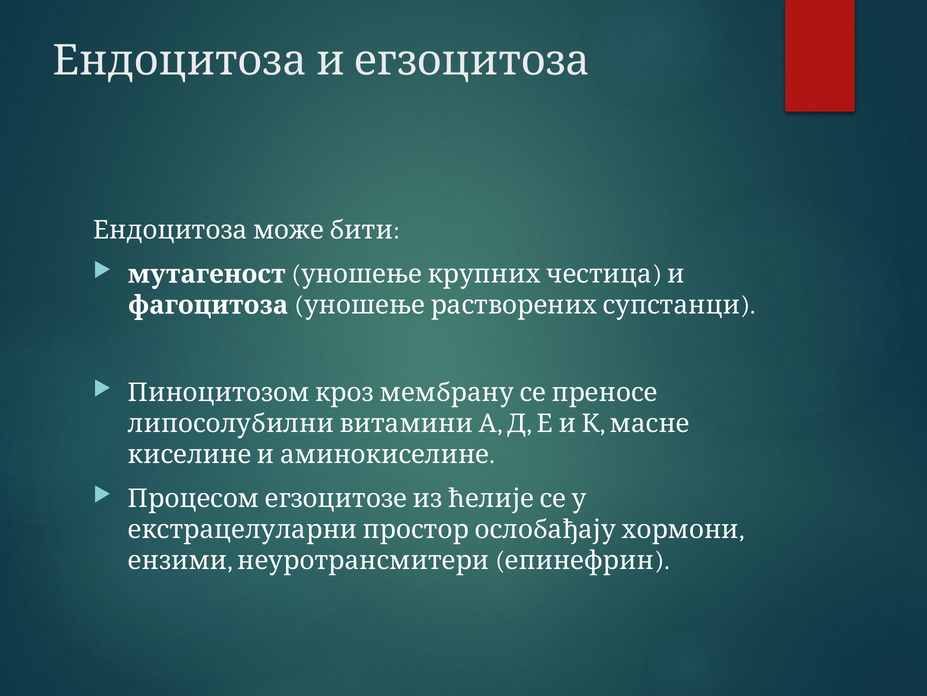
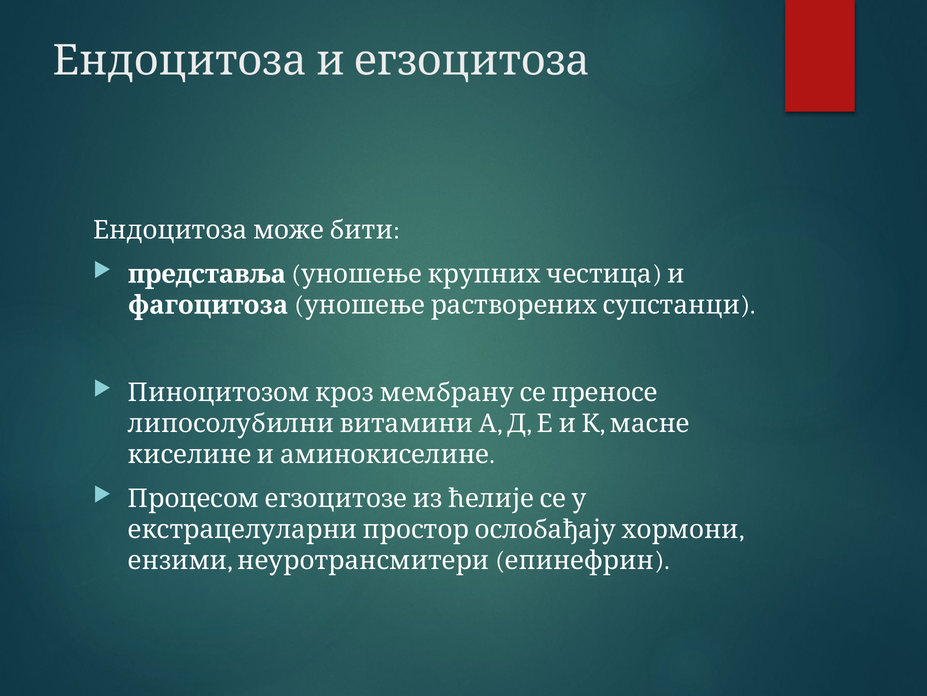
мутагеност: мутагеност -> представља (207, 274)
